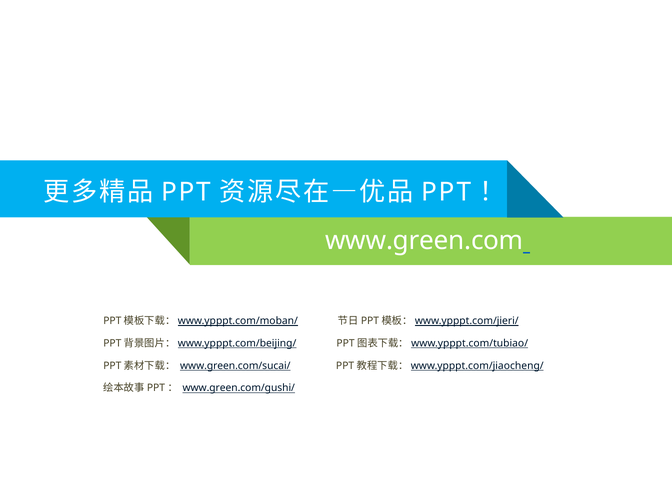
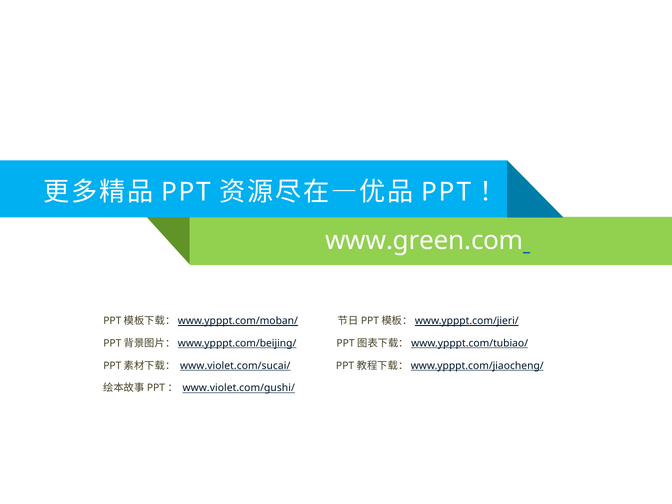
www.green.com/sucai/: www.green.com/sucai/ -> www.violet.com/sucai/ (235, 366)
www.green.com/gushi/: www.green.com/gushi/ -> www.violet.com/gushi/ (239, 388)
